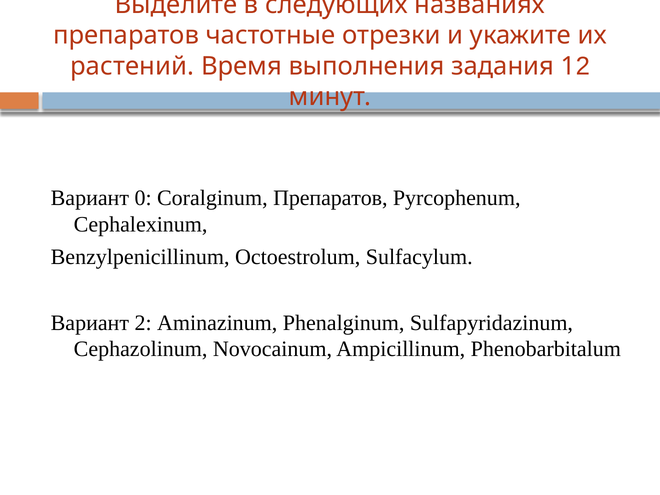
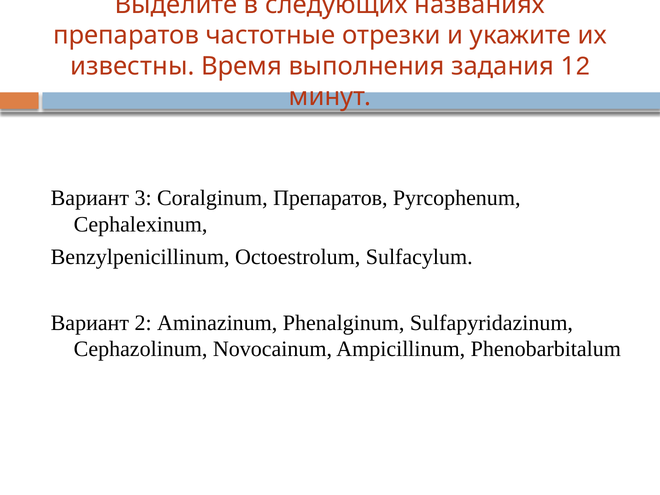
растений: растений -> известны (132, 66)
0: 0 -> 3 (143, 198)
